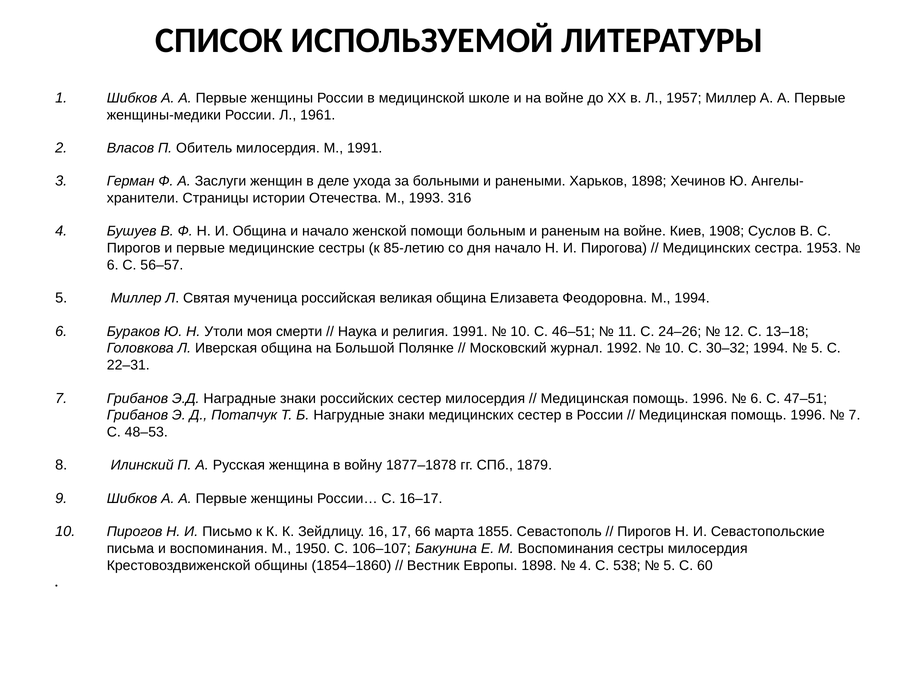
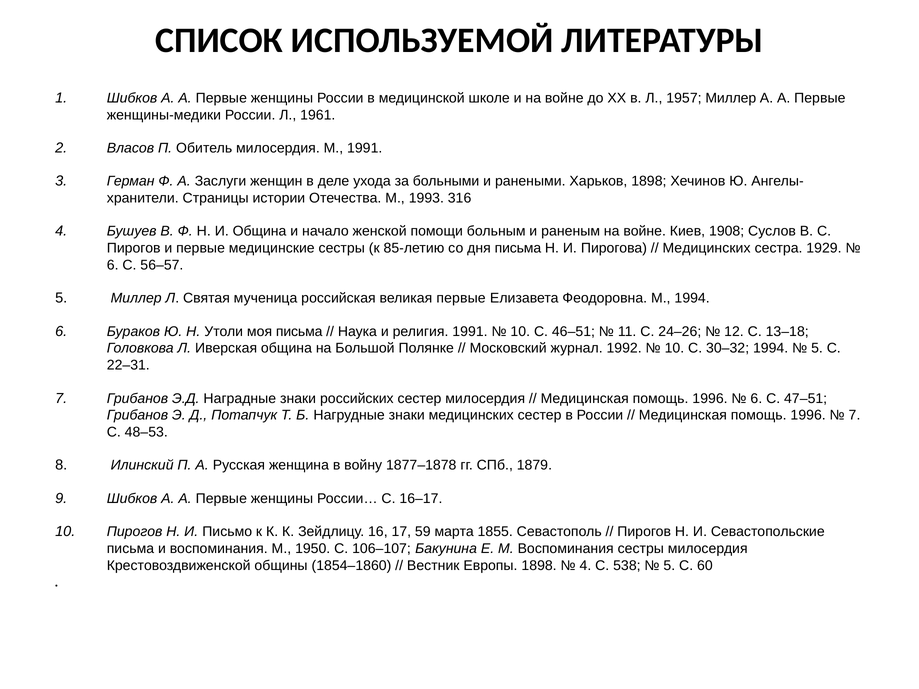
дня начало: начало -> письма (518, 248)
1953: 1953 -> 1929 (824, 248)
великая община: община -> первые (461, 298)
моя смерти: смерти -> письма (299, 332)
66: 66 -> 59 (423, 532)
